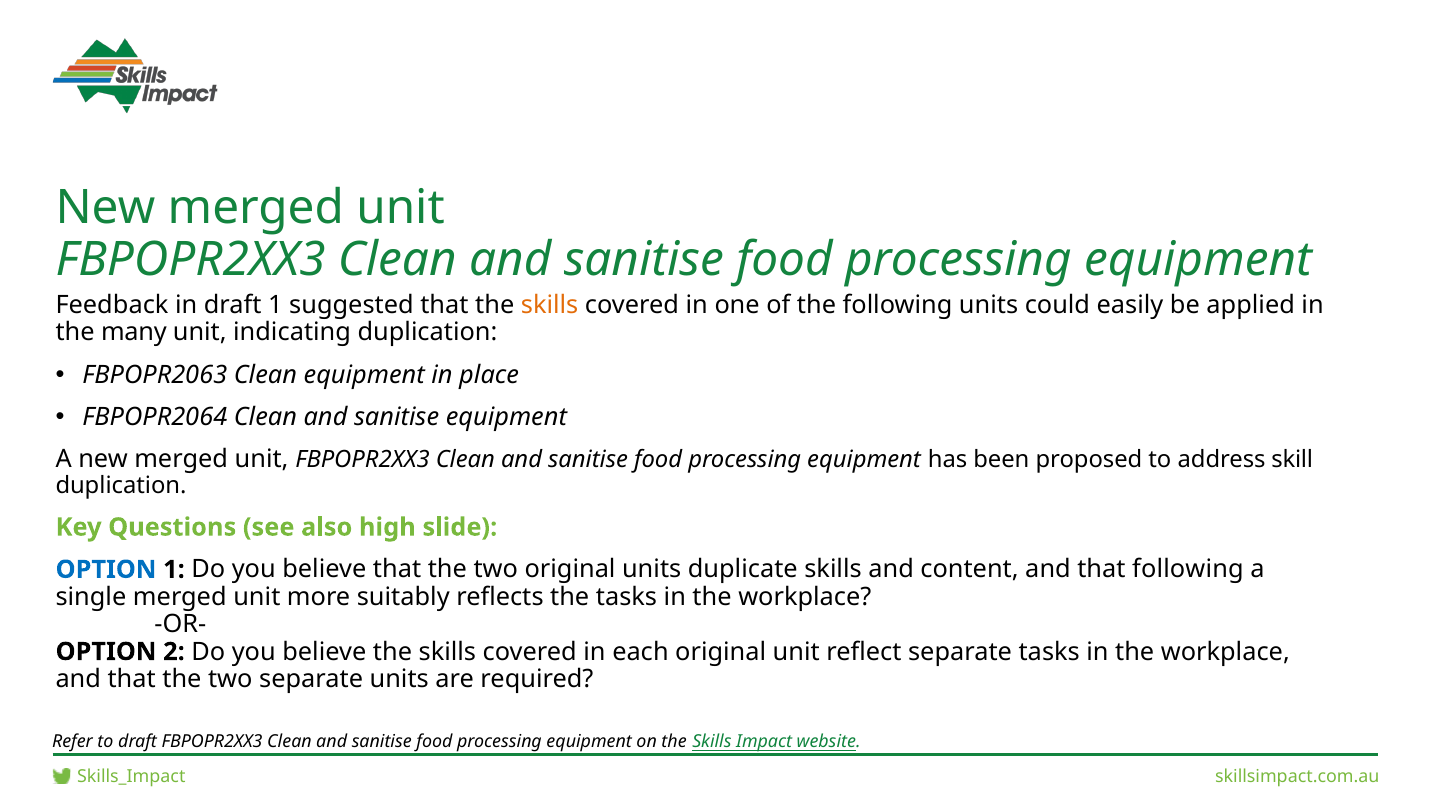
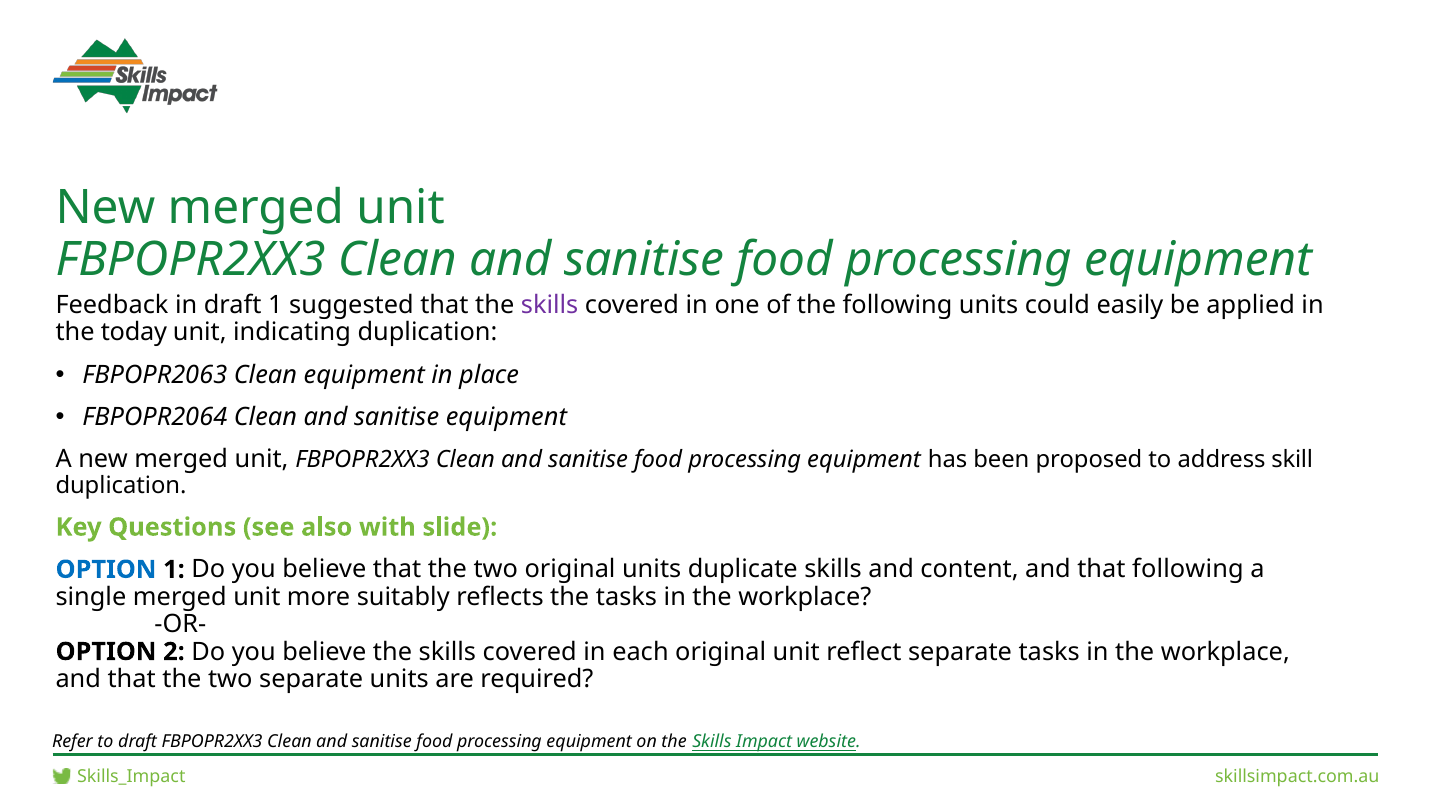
skills colour: orange -> purple (550, 305)
many: many -> today (134, 333)
high: high -> with (387, 527)
